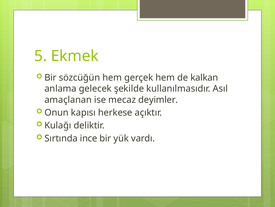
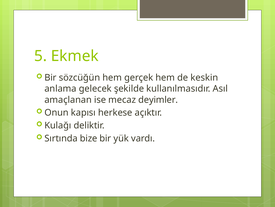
kalkan: kalkan -> keskin (204, 77)
ince: ince -> bize (89, 138)
